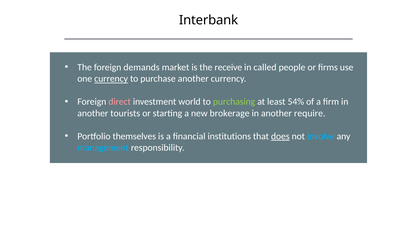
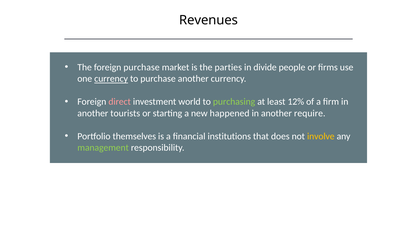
Interbank: Interbank -> Revenues (208, 20)
foreign demands: demands -> purchase (142, 67)
receive: receive -> parties (228, 67)
called: called -> divide (265, 67)
54%: 54% -> 12% (296, 102)
brokerage: brokerage -> happened (230, 113)
does underline: present -> none (280, 136)
involve colour: light blue -> yellow (321, 136)
management colour: light blue -> light green (103, 147)
